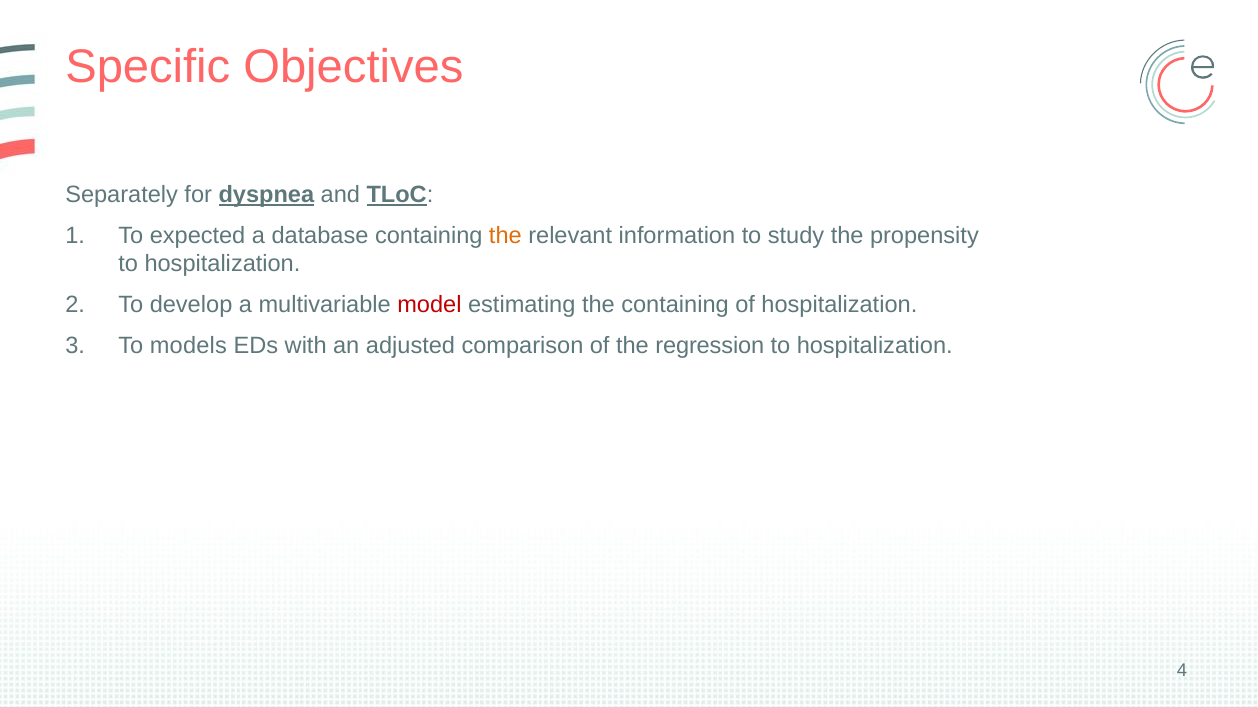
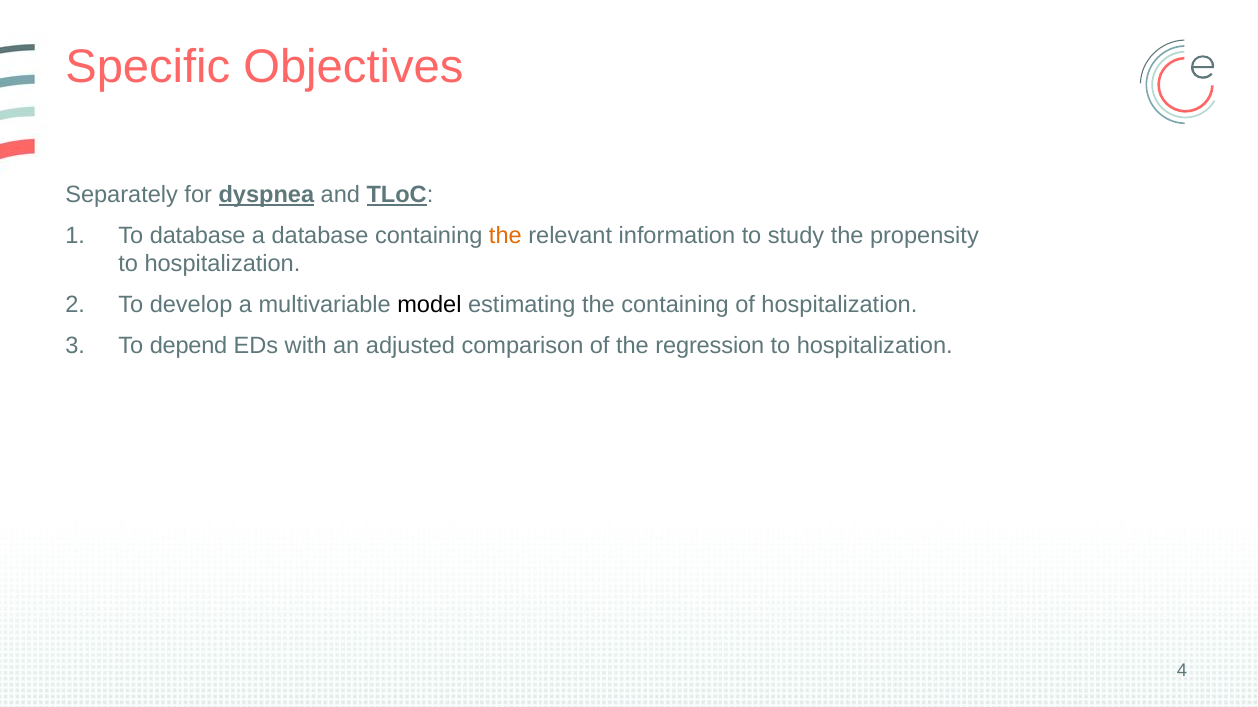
To expected: expected -> database (198, 236)
model colour: red -> black (429, 305)
models: models -> depend (189, 346)
